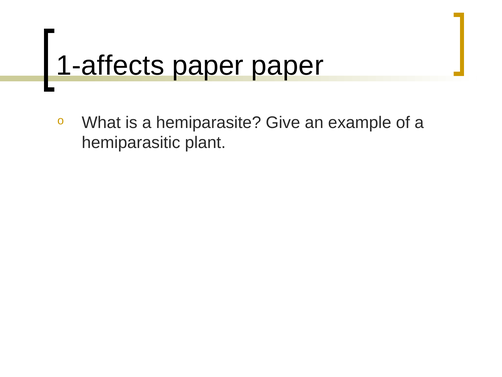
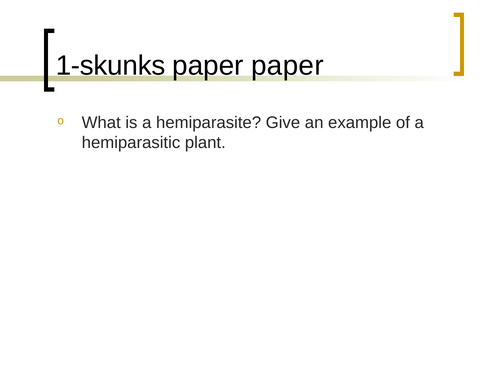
1-affects: 1-affects -> 1-skunks (110, 66)
